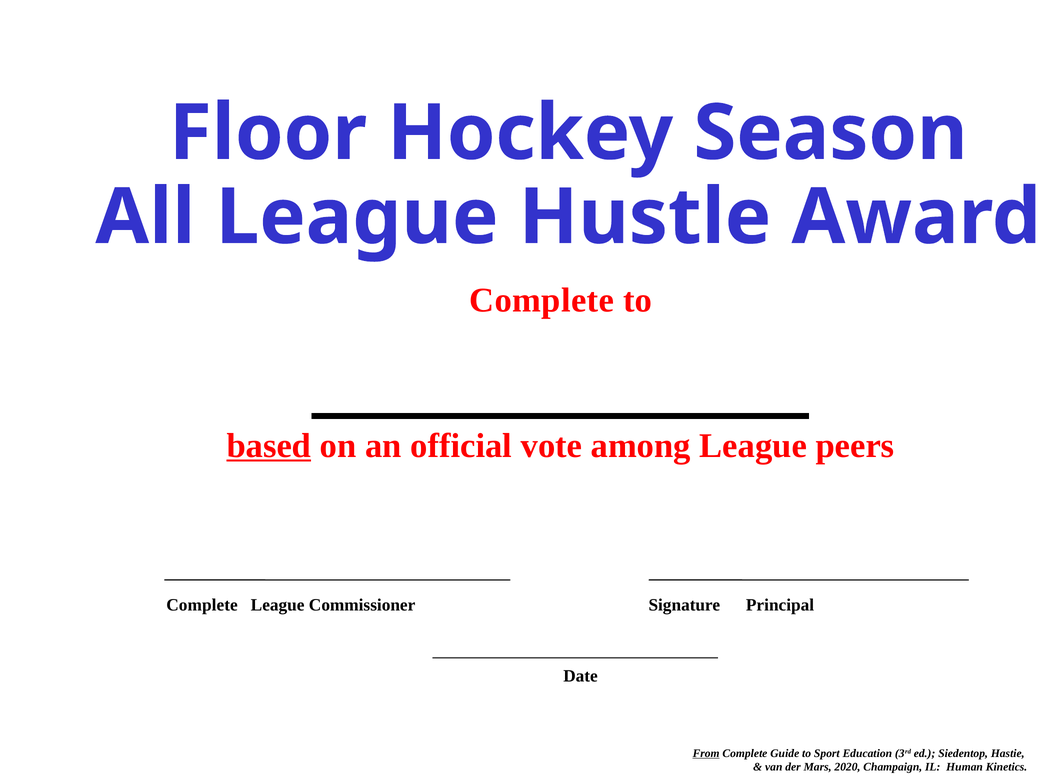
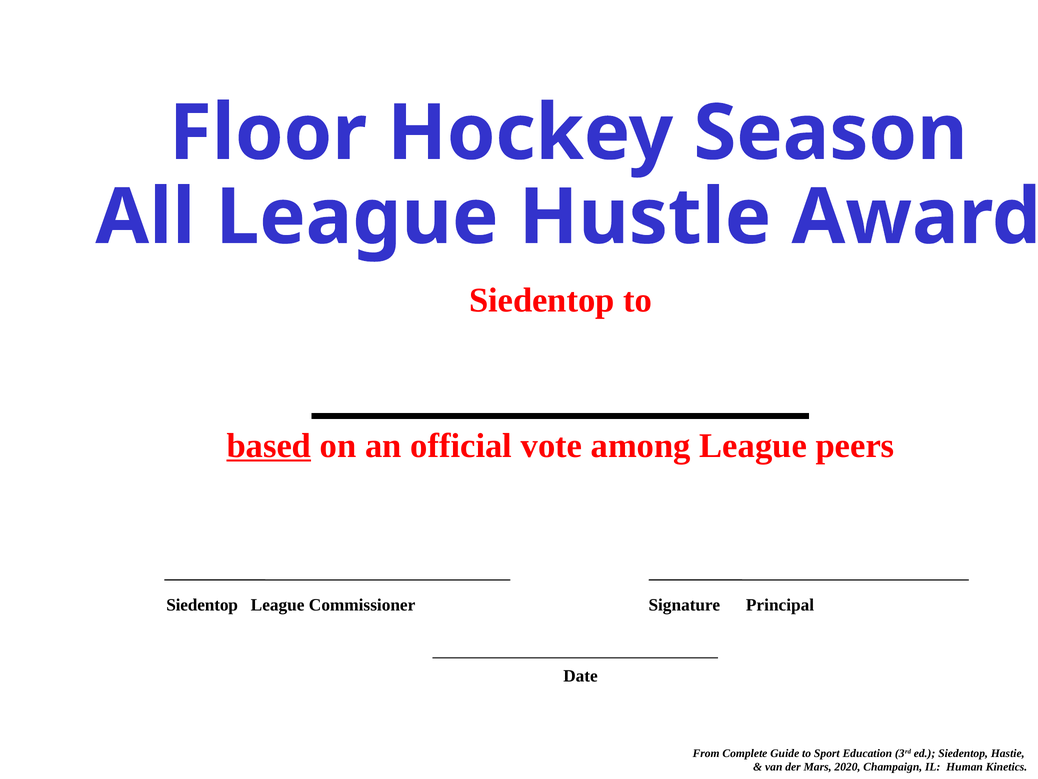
Complete: Complete -> Siedentop (542, 300)
Complete: Complete -> Siedentop (202, 605)
From underline: present -> none (706, 753)
